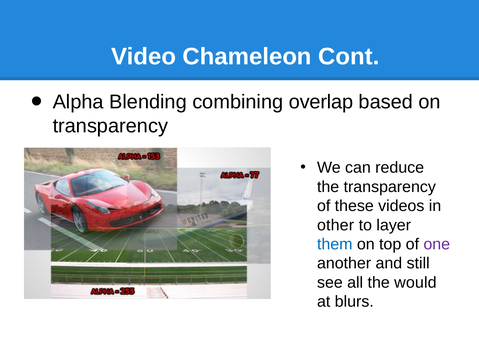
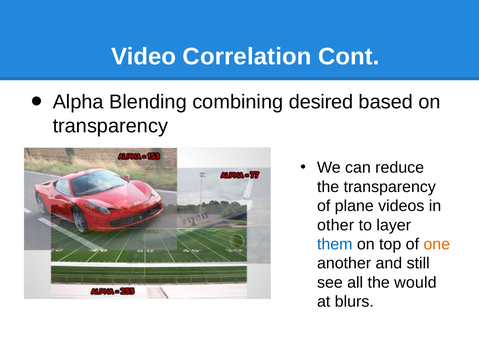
Chameleon: Chameleon -> Correlation (247, 57)
overlap: overlap -> desired (321, 102)
these: these -> plane (354, 206)
one colour: purple -> orange (437, 244)
